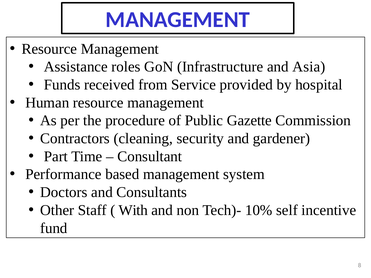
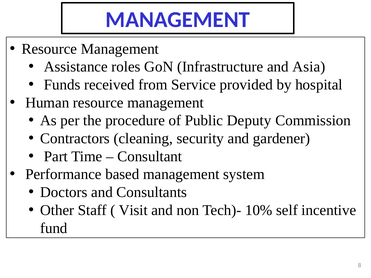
Gazette: Gazette -> Deputy (249, 121)
With: With -> Visit (133, 210)
